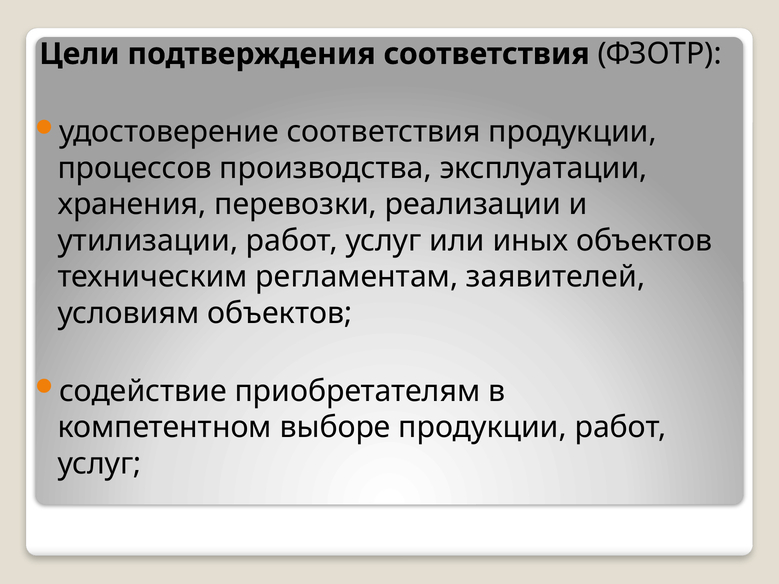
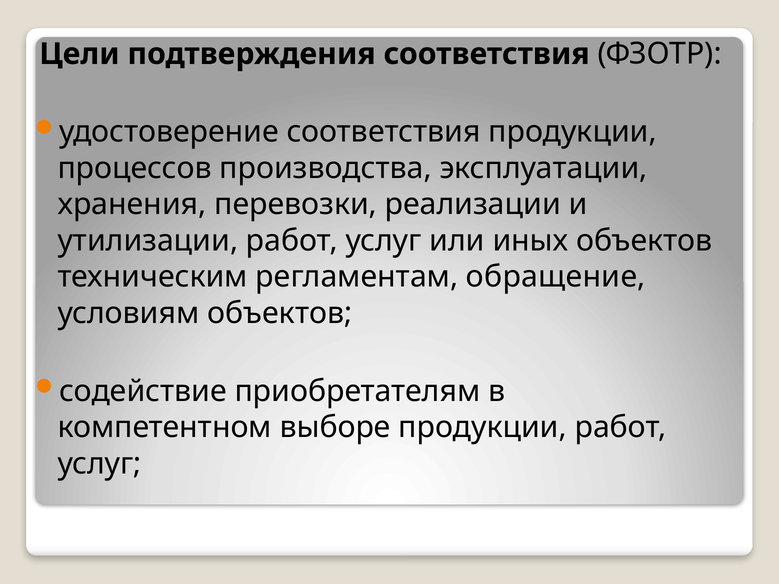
заявителей: заявителей -> обращение (556, 277)
